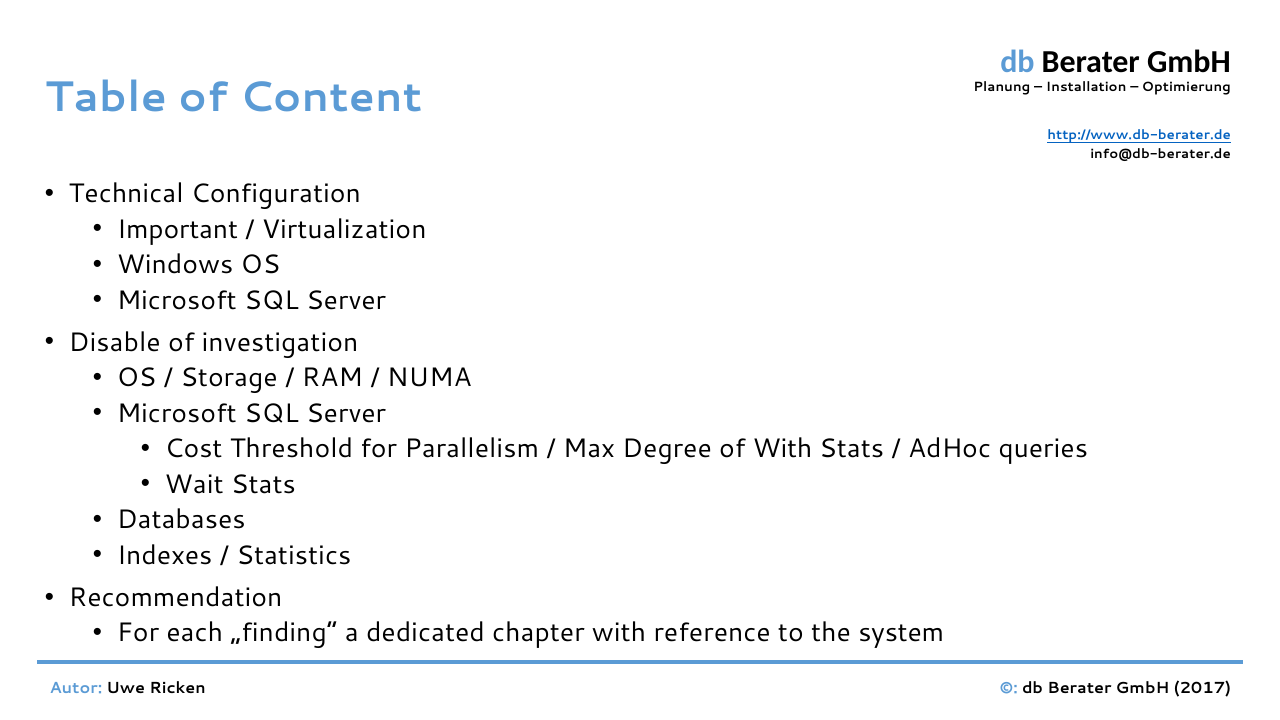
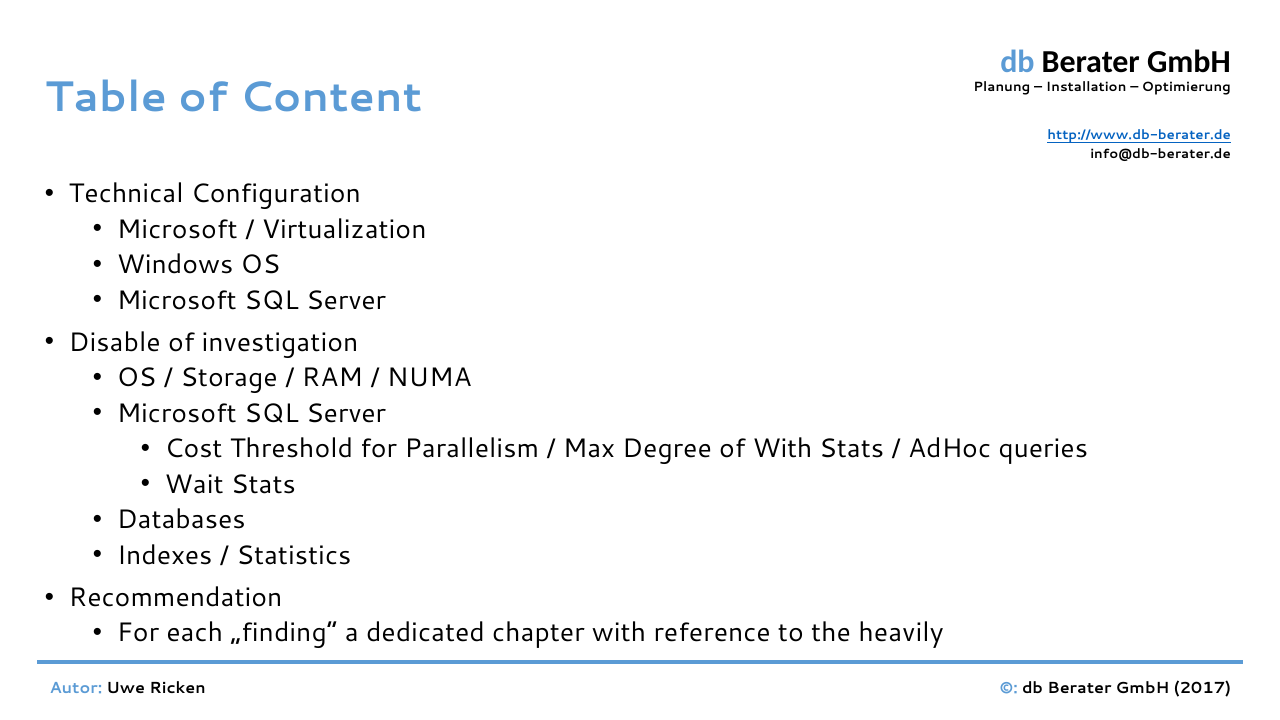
Important: Important -> Microsoft (177, 229)
system: system -> heavily (901, 633)
